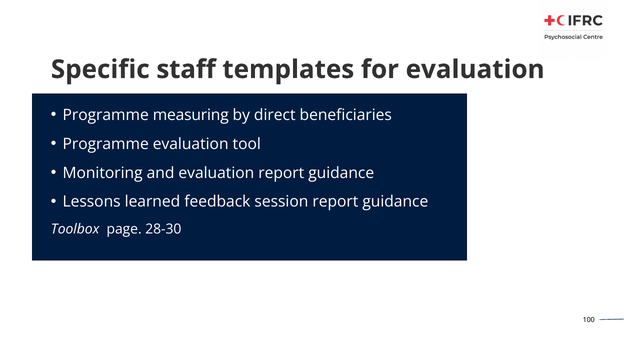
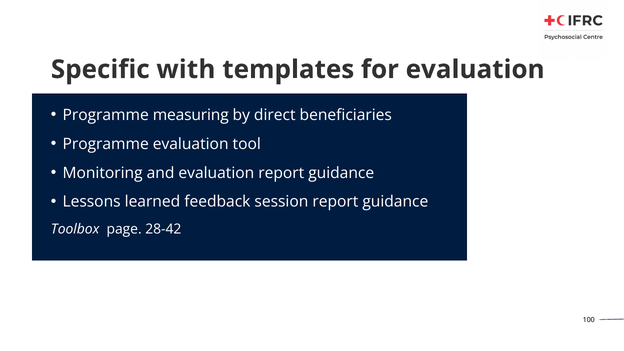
staff: staff -> with (186, 69)
28-30: 28-30 -> 28-42 (163, 229)
